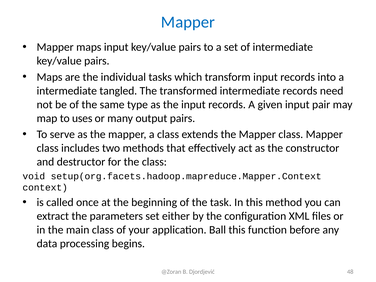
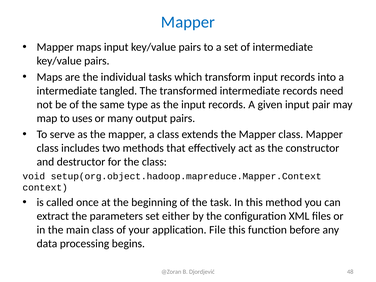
setup(org.facets.hadoop.mapreduce.Mapper.Context: setup(org.facets.hadoop.mapreduce.Mapper.Context -> setup(org.object.hadoop.mapreduce.Mapper.Context (186, 176)
Ball: Ball -> File (217, 230)
